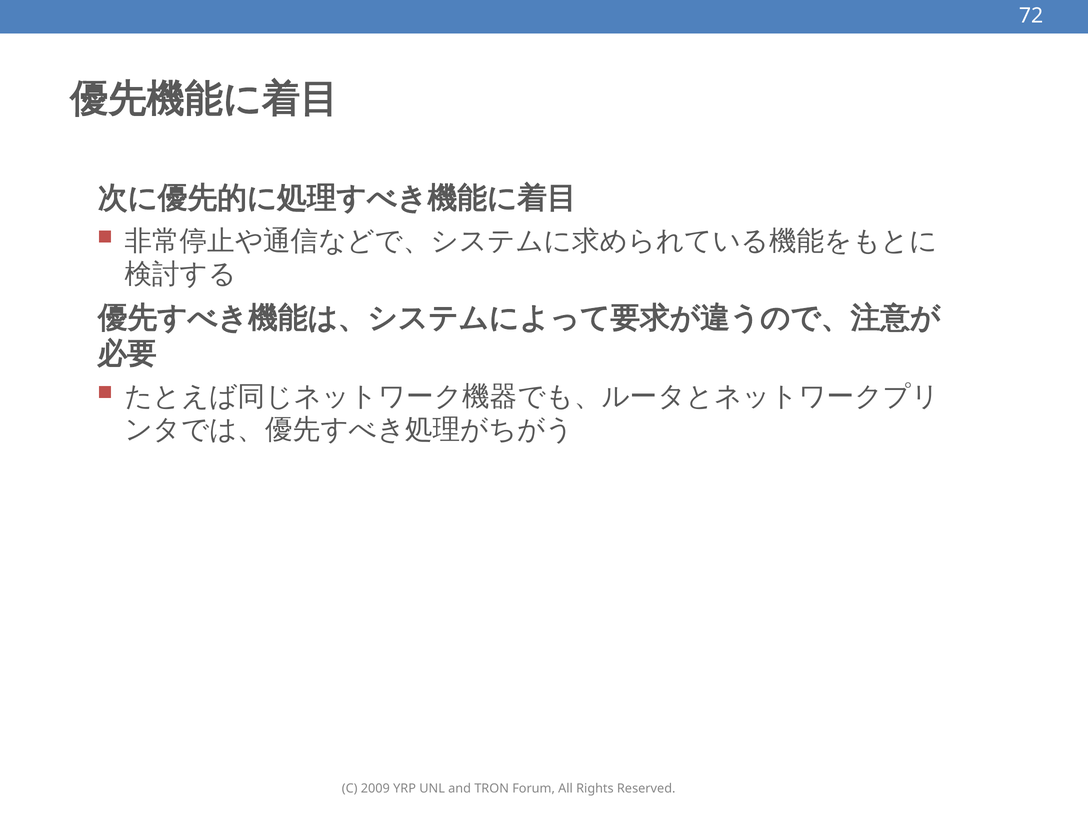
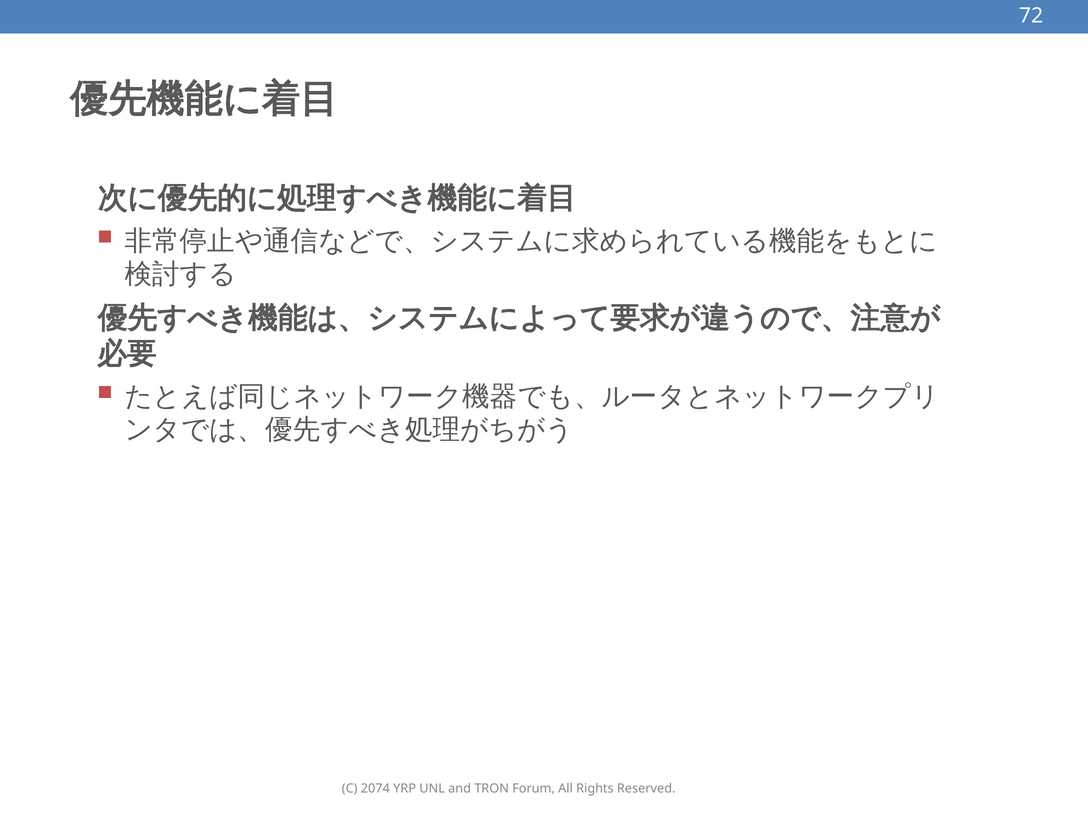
2009: 2009 -> 2074 (375, 789)
